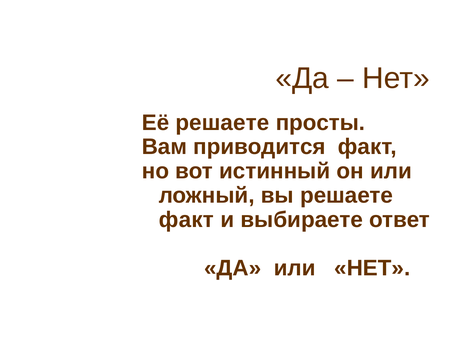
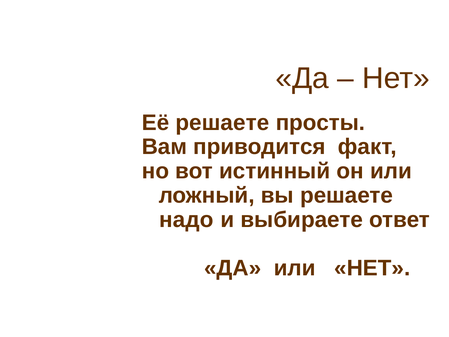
факт: факт -> надо (186, 220)
